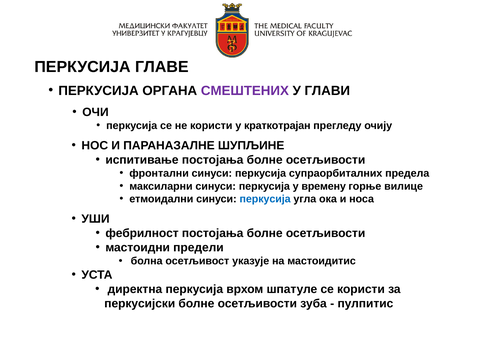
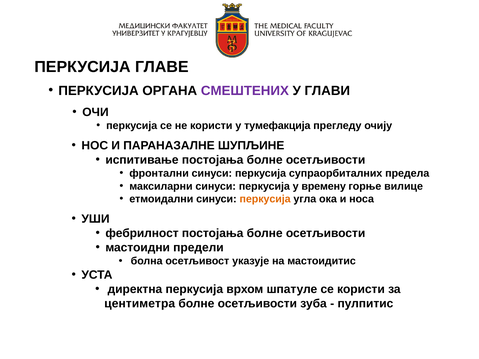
краткотрајан: краткотрајан -> тумефакција (277, 126)
перкусија colour: blue -> orange (265, 199)
перкусијски: перкусијски -> центиметра (140, 304)
